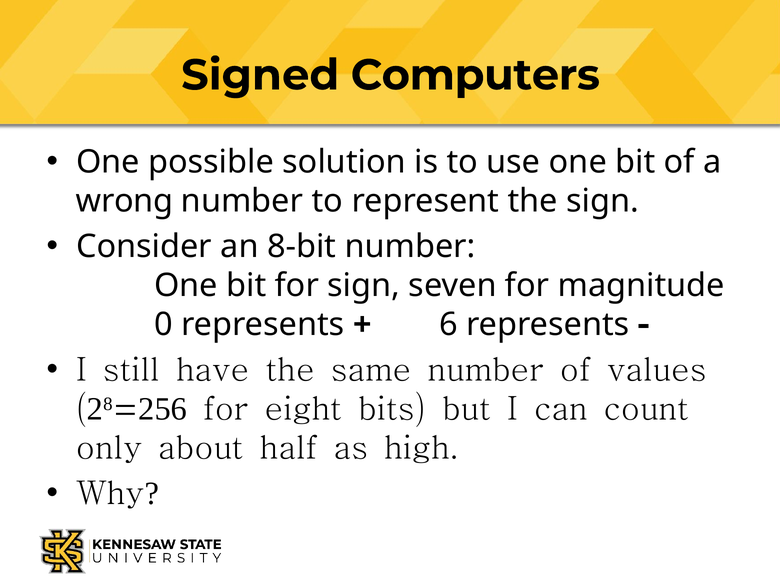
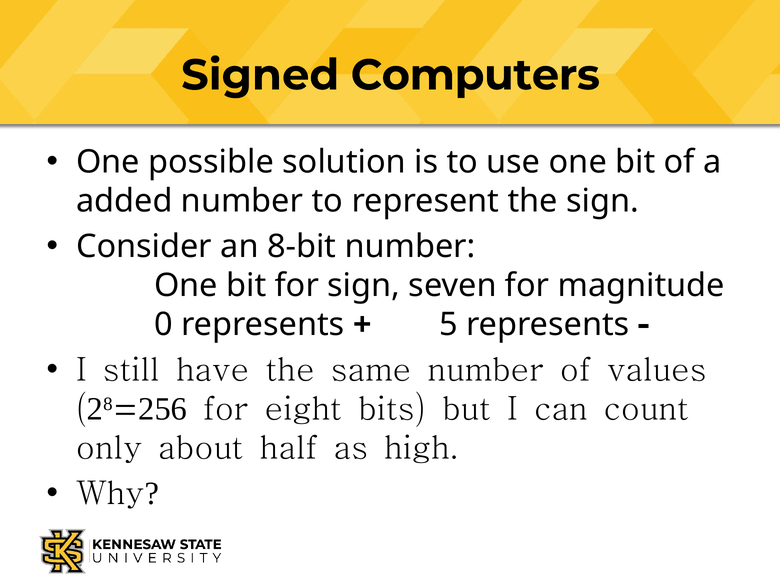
wrong: wrong -> added (124, 201)
6: 6 -> 5 (448, 325)
